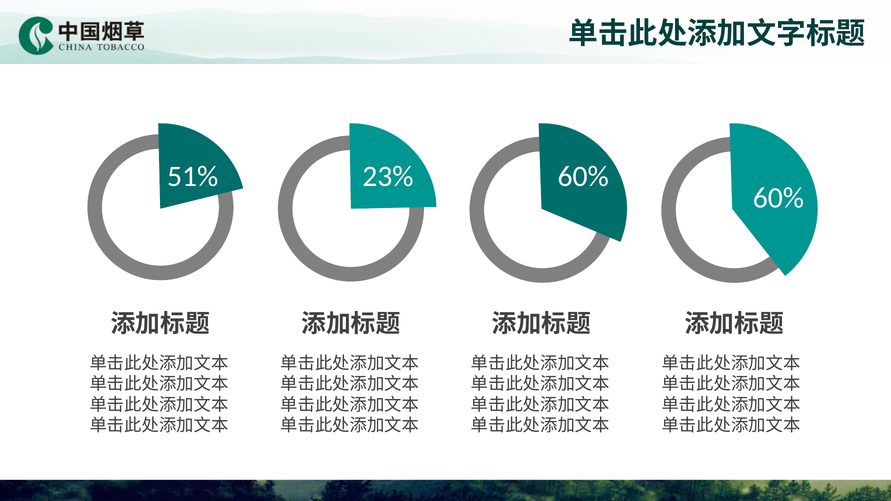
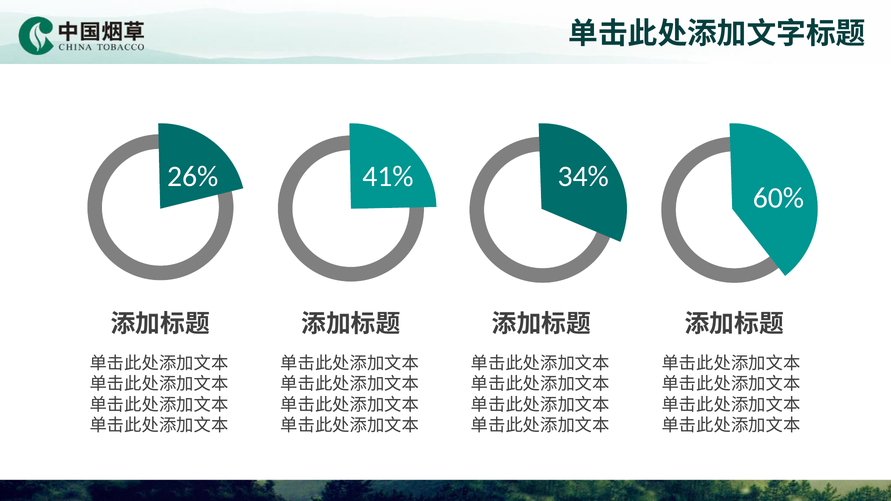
51%: 51% -> 26% (193, 177)
23%: 23% -> 41% (388, 177)
60%: 60% -> 34% (583, 177)
